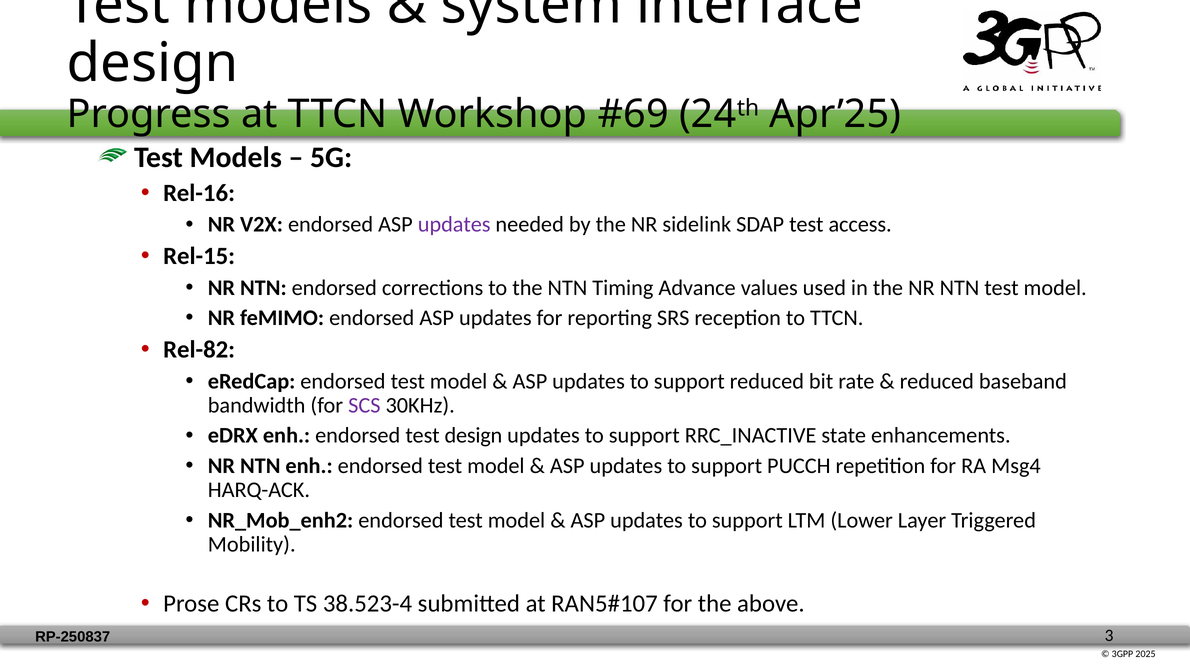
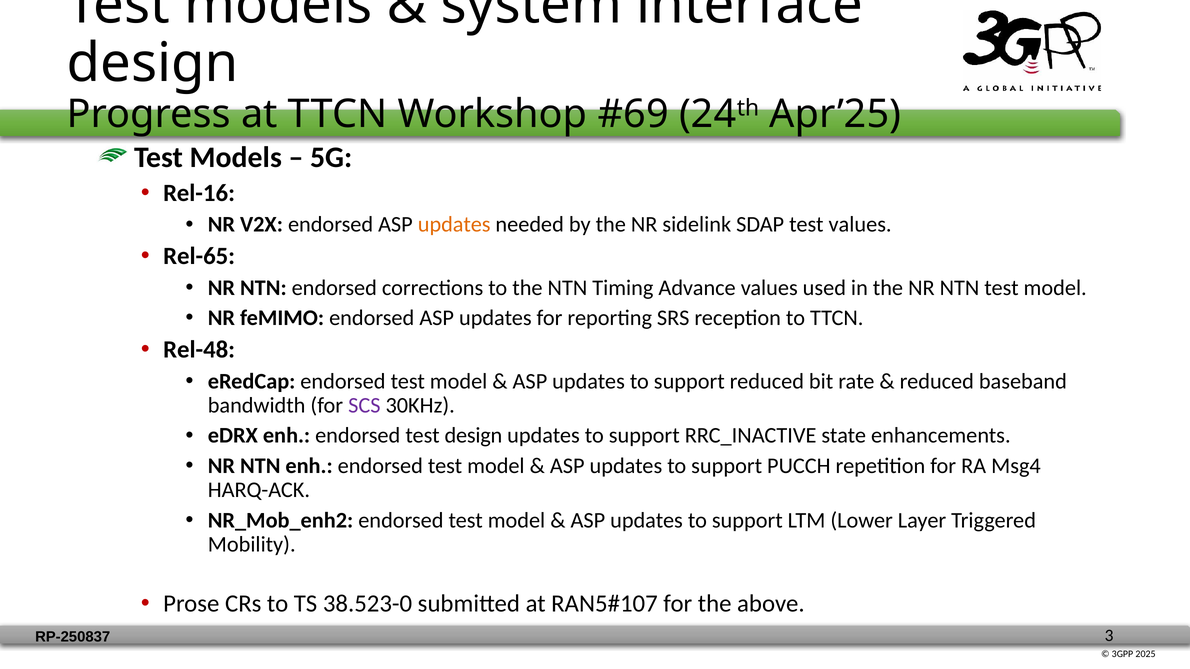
updates colour: purple -> orange (454, 225)
test access: access -> values (860, 225)
Rel-15: Rel-15 -> Rel-65 (199, 256)
Rel-82: Rel-82 -> Rel-48 (199, 350)
38.523-4: 38.523-4 -> 38.523-0 (368, 604)
